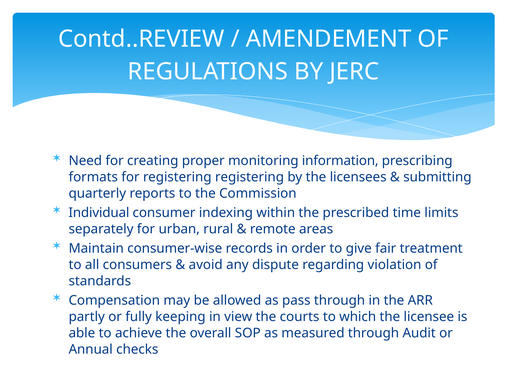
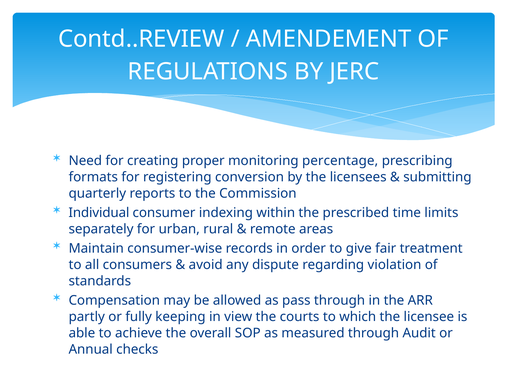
information: information -> percentage (340, 161)
registering registering: registering -> conversion (249, 177)
